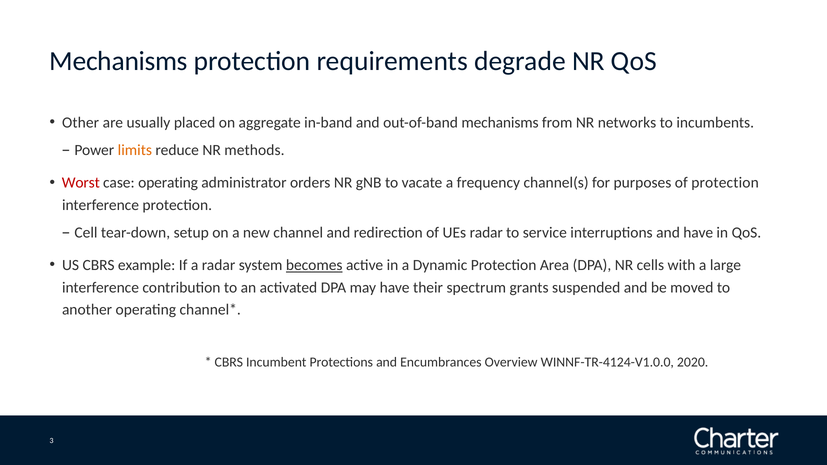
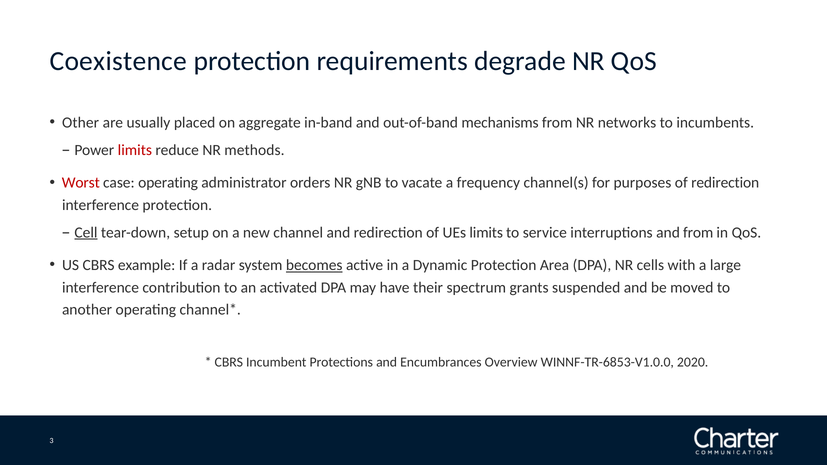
Mechanisms: Mechanisms -> Coexistence (118, 61)
limits colour: orange -> red (135, 150)
of protection: protection -> redirection (725, 183)
Cell underline: none -> present (86, 233)
UEs radar: radar -> limits (486, 233)
and have: have -> from (698, 233)
WINNF-TR-4124-V1.0.0: WINNF-TR-4124-V1.0.0 -> WINNF-TR-6853-V1.0.0 (607, 362)
